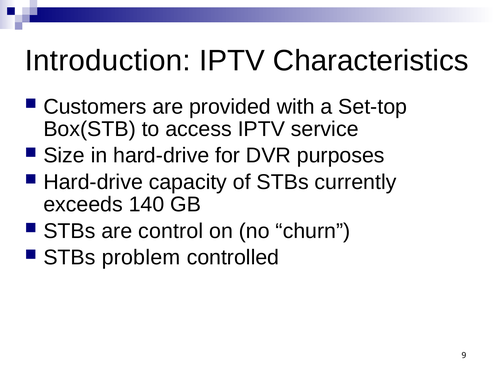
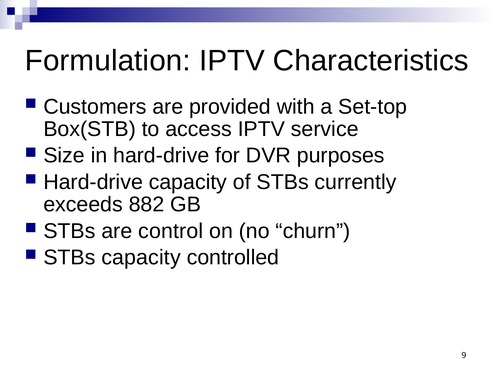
Introduction: Introduction -> Formulation (108, 61)
140: 140 -> 882 (146, 204)
STBs problem: problem -> capacity (141, 258)
